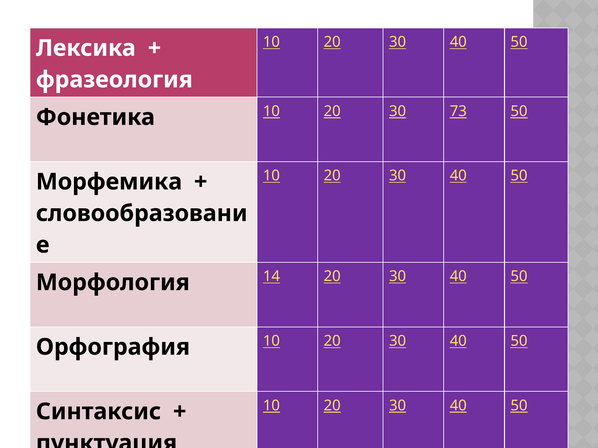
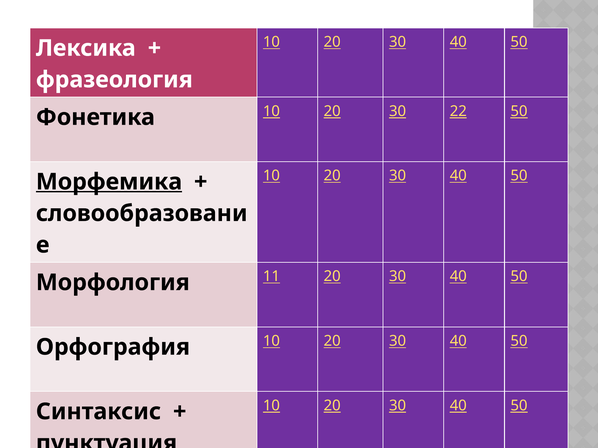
73: 73 -> 22 (458, 111)
Морфемика underline: none -> present (109, 182)
14: 14 -> 11 (271, 277)
